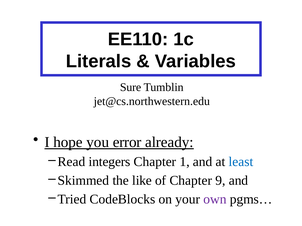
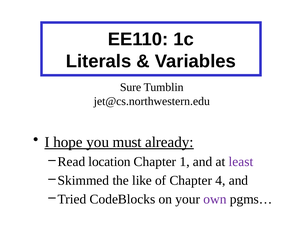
error: error -> must (127, 142)
integers: integers -> location (110, 162)
least colour: blue -> purple (241, 162)
9: 9 -> 4 (220, 181)
